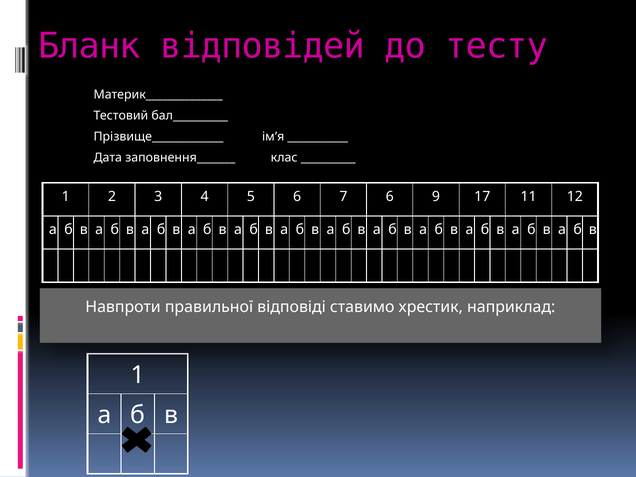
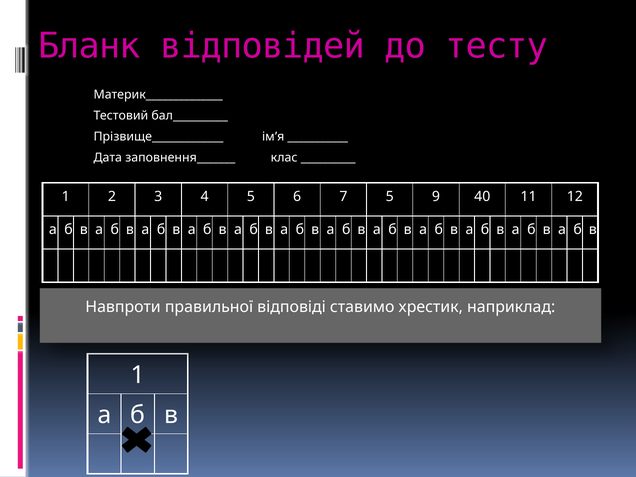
7 6: 6 -> 5 (390, 196)
17: 17 -> 40 (482, 196)
